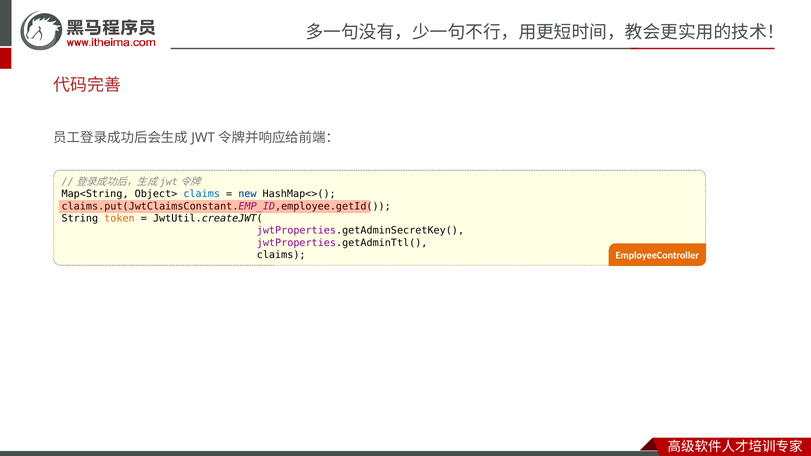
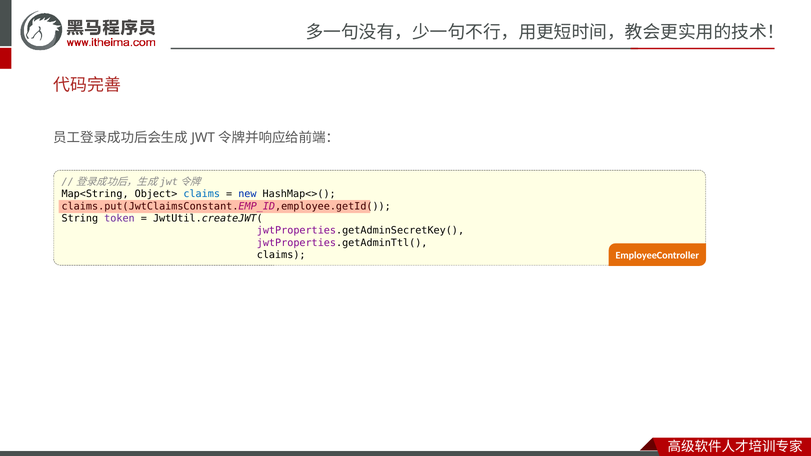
token colour: orange -> purple (119, 218)
